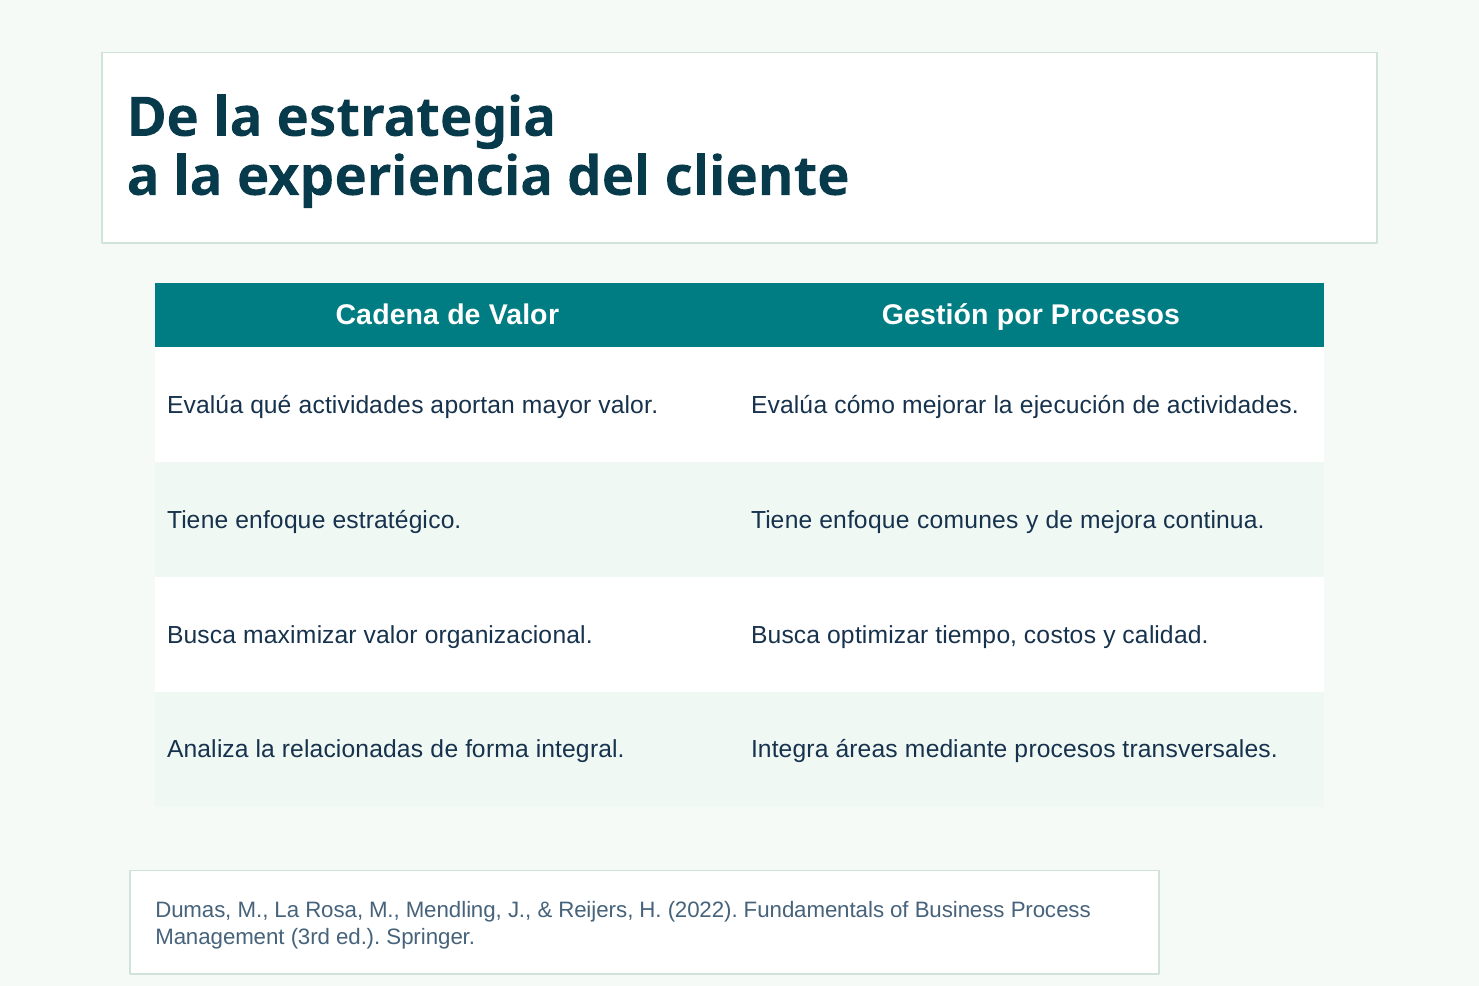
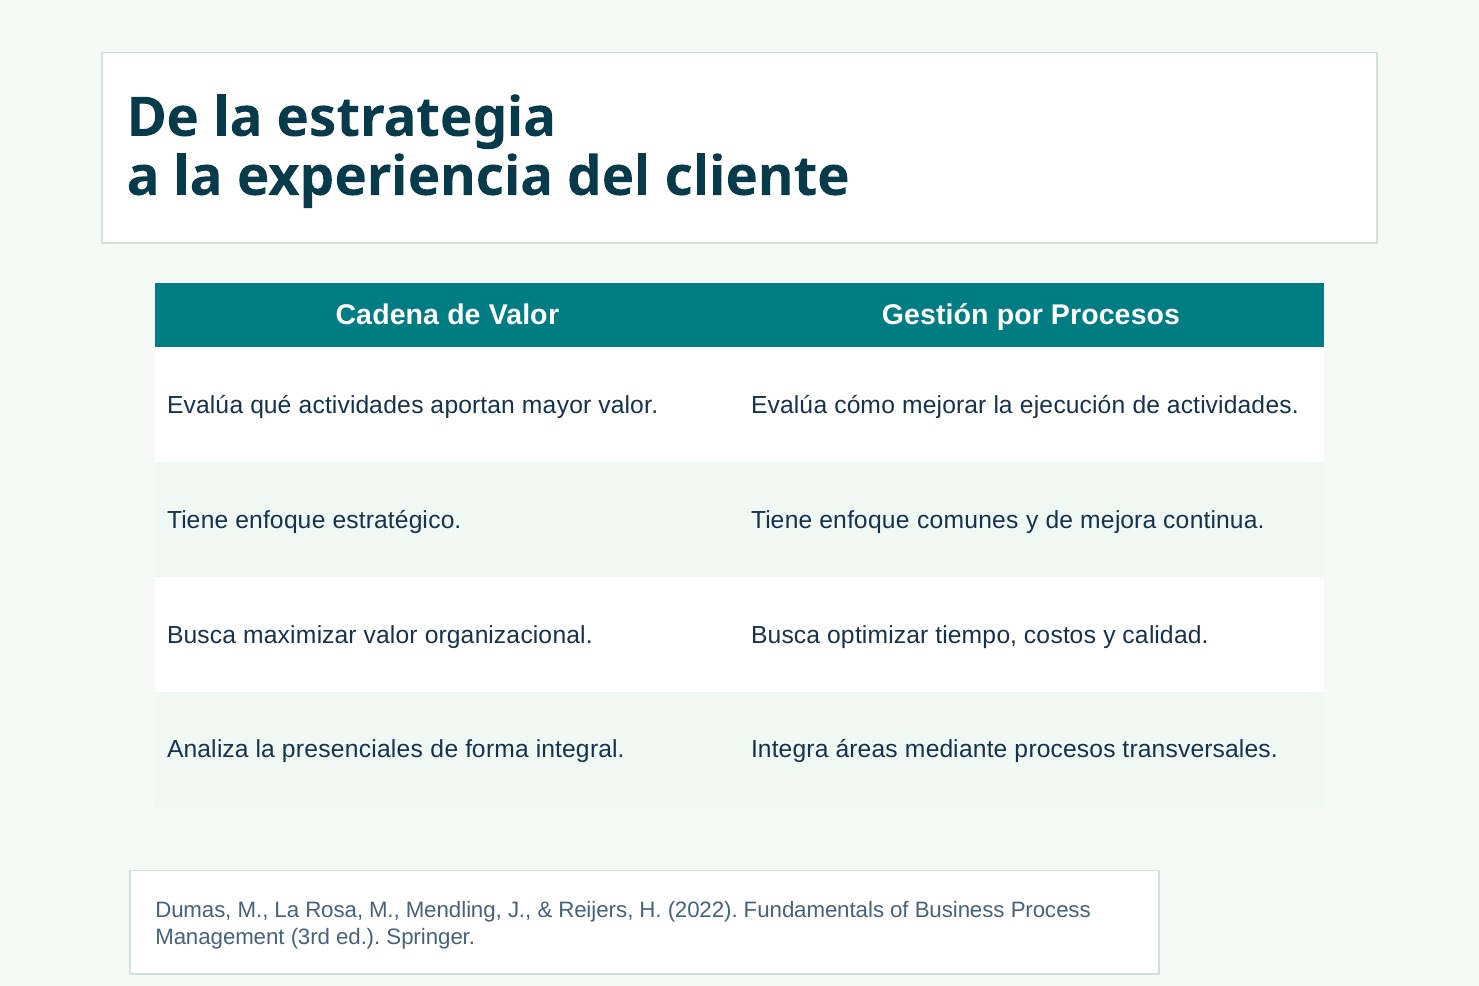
relacionadas: relacionadas -> presenciales (352, 750)
